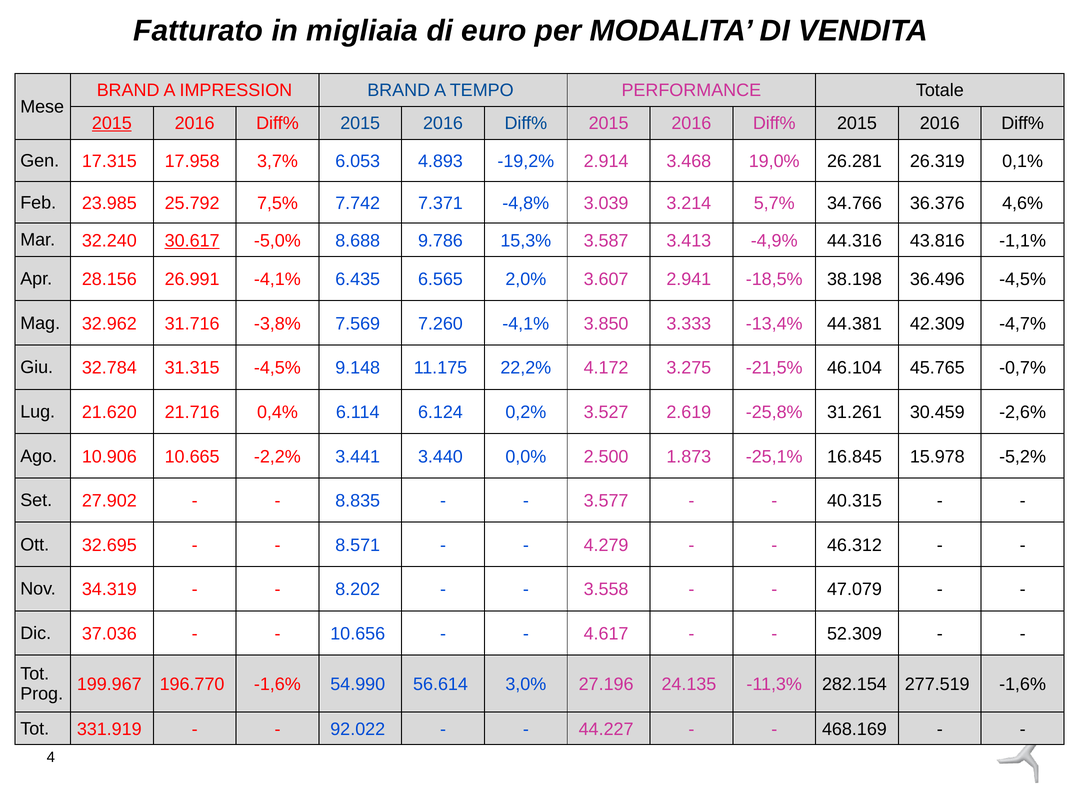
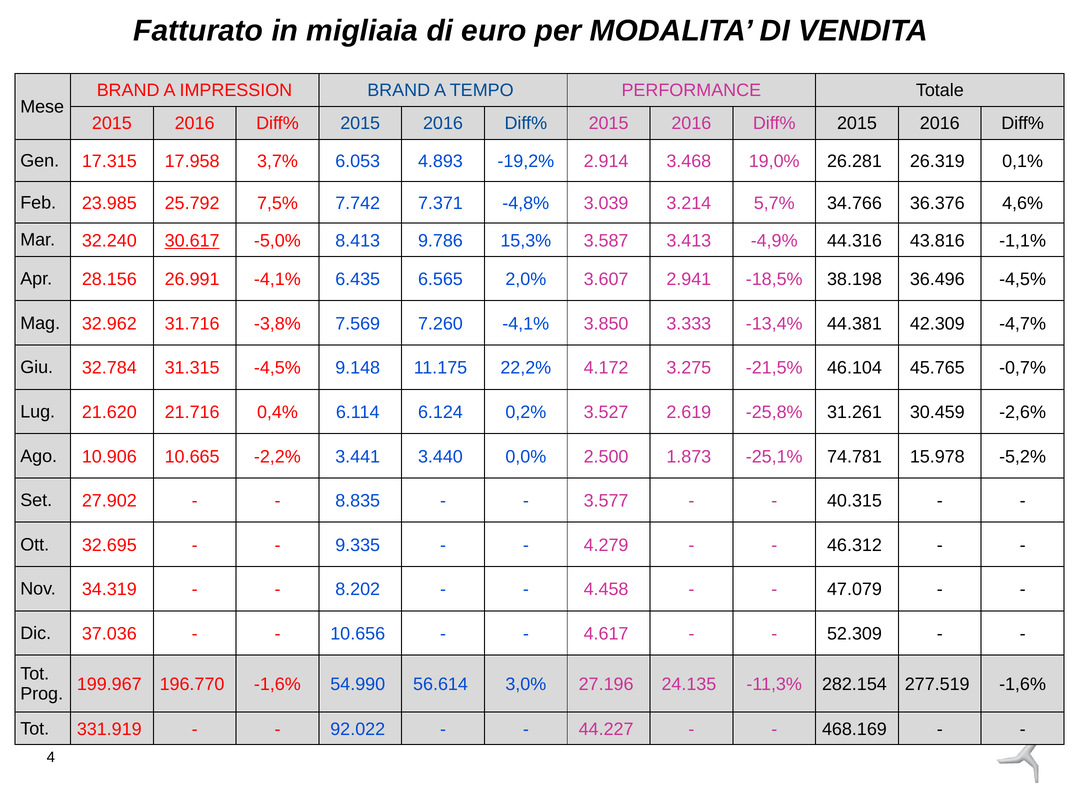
2015 underline: present -> none (112, 123)
8.688: 8.688 -> 8.413 (358, 240)
16.845: 16.845 -> 74.781 (855, 456)
8.571: 8.571 -> 9.335 (358, 545)
3.558: 3.558 -> 4.458 (606, 589)
